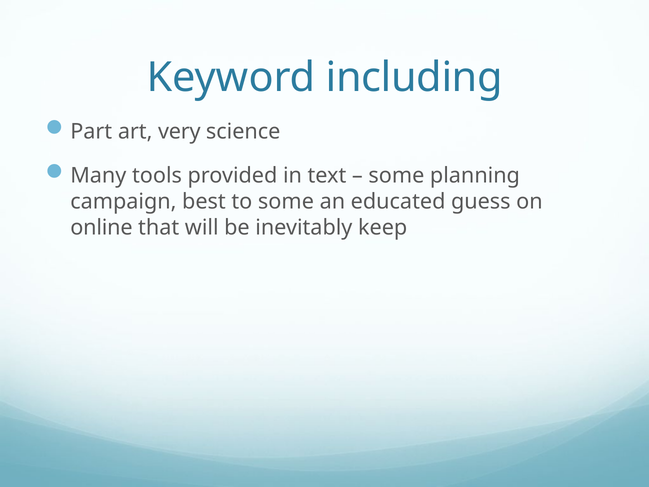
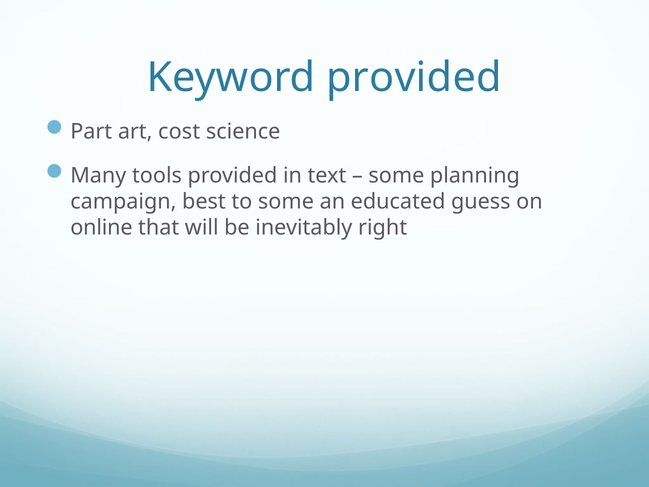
Keyword including: including -> provided (414, 77)
very: very -> cost (179, 131)
keep: keep -> right (383, 227)
